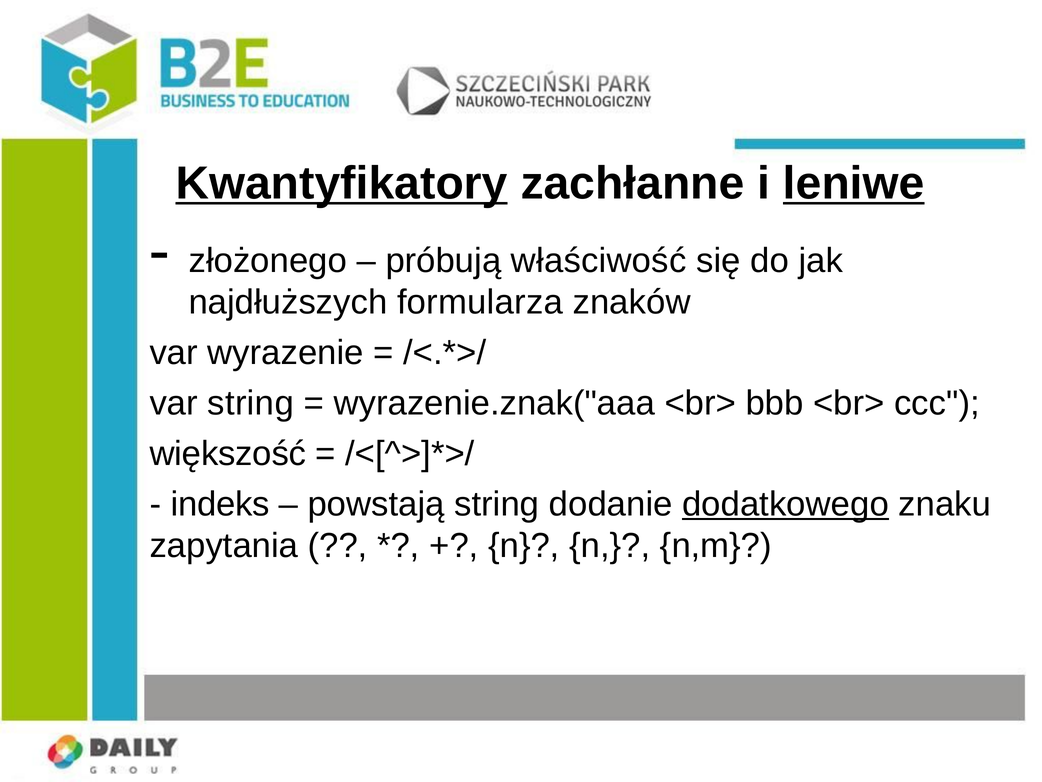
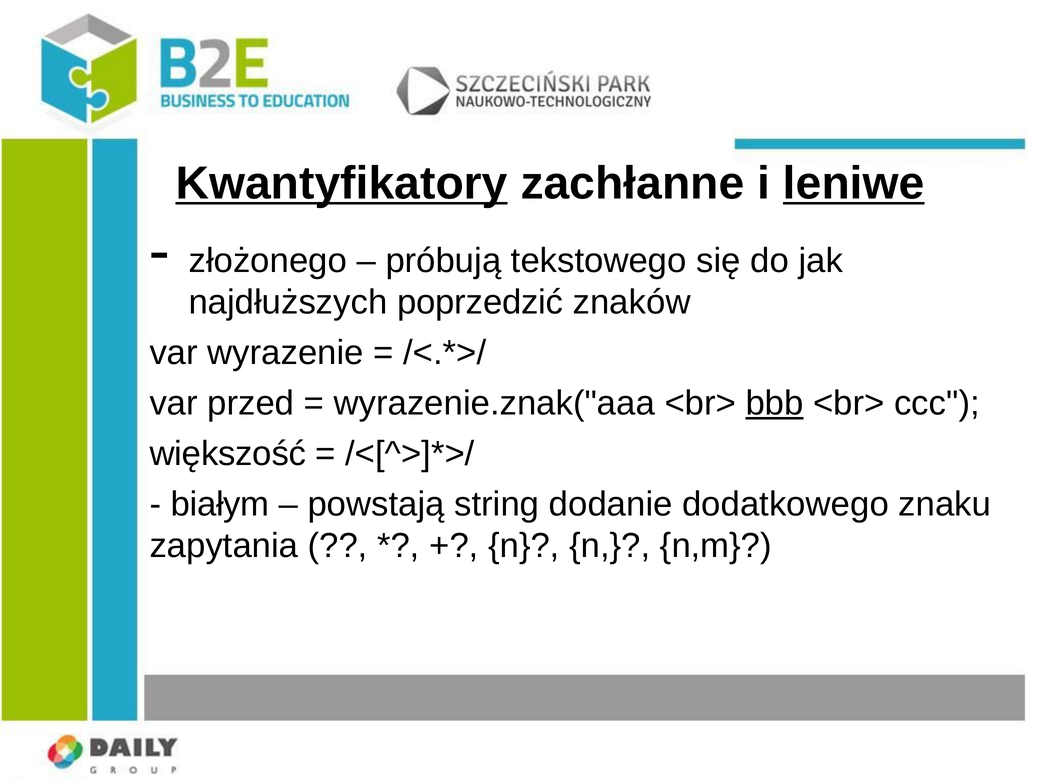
właściwość: właściwość -> tekstowego (599, 261)
formularza: formularza -> poprzedzić (480, 302)
var string: string -> przed (251, 403)
bbb underline: none -> present (775, 403)
indeks: indeks -> białym (220, 504)
dodatkowego underline: present -> none (785, 504)
